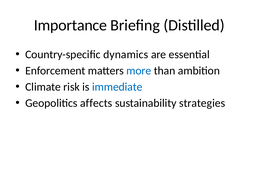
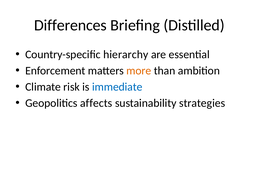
Importance: Importance -> Differences (70, 25)
dynamics: dynamics -> hierarchy (126, 54)
more colour: blue -> orange (139, 70)
